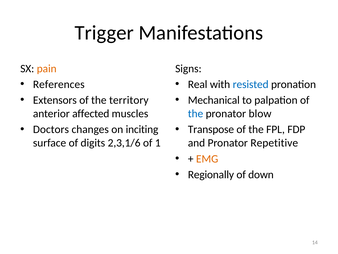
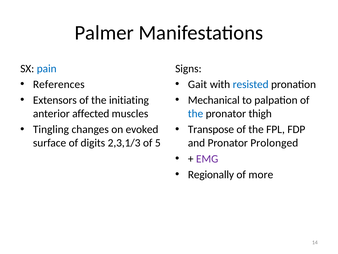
Trigger: Trigger -> Palmer (104, 33)
pain colour: orange -> blue (47, 68)
Real: Real -> Gait (198, 84)
territory: territory -> initiating (129, 100)
blow: blow -> thigh (260, 113)
Doctors: Doctors -> Tingling (51, 129)
inciting: inciting -> evoked (142, 129)
2,3,1/6: 2,3,1/6 -> 2,3,1/3 (124, 143)
1: 1 -> 5 (158, 143)
Repetitive: Repetitive -> Prolonged (274, 143)
EMG colour: orange -> purple (207, 159)
down: down -> more (261, 174)
